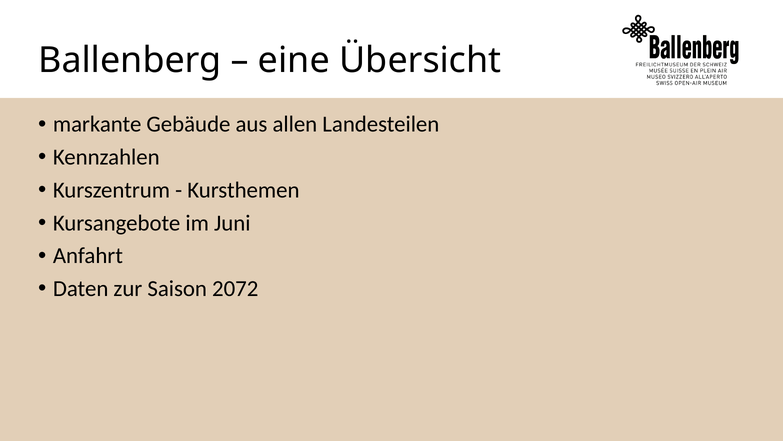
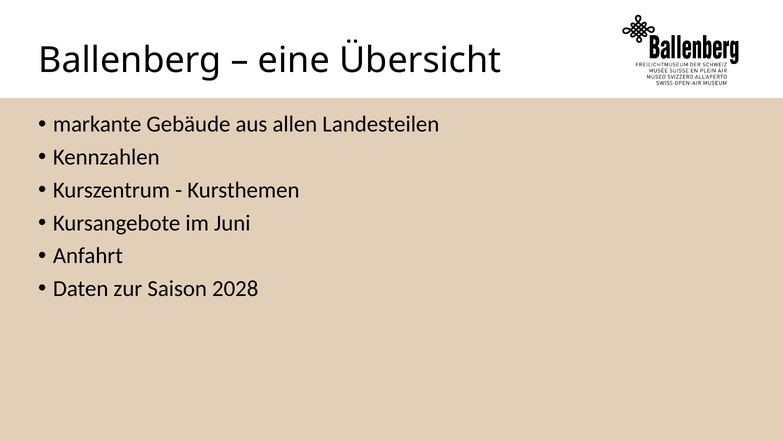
2072: 2072 -> 2028 (235, 288)
